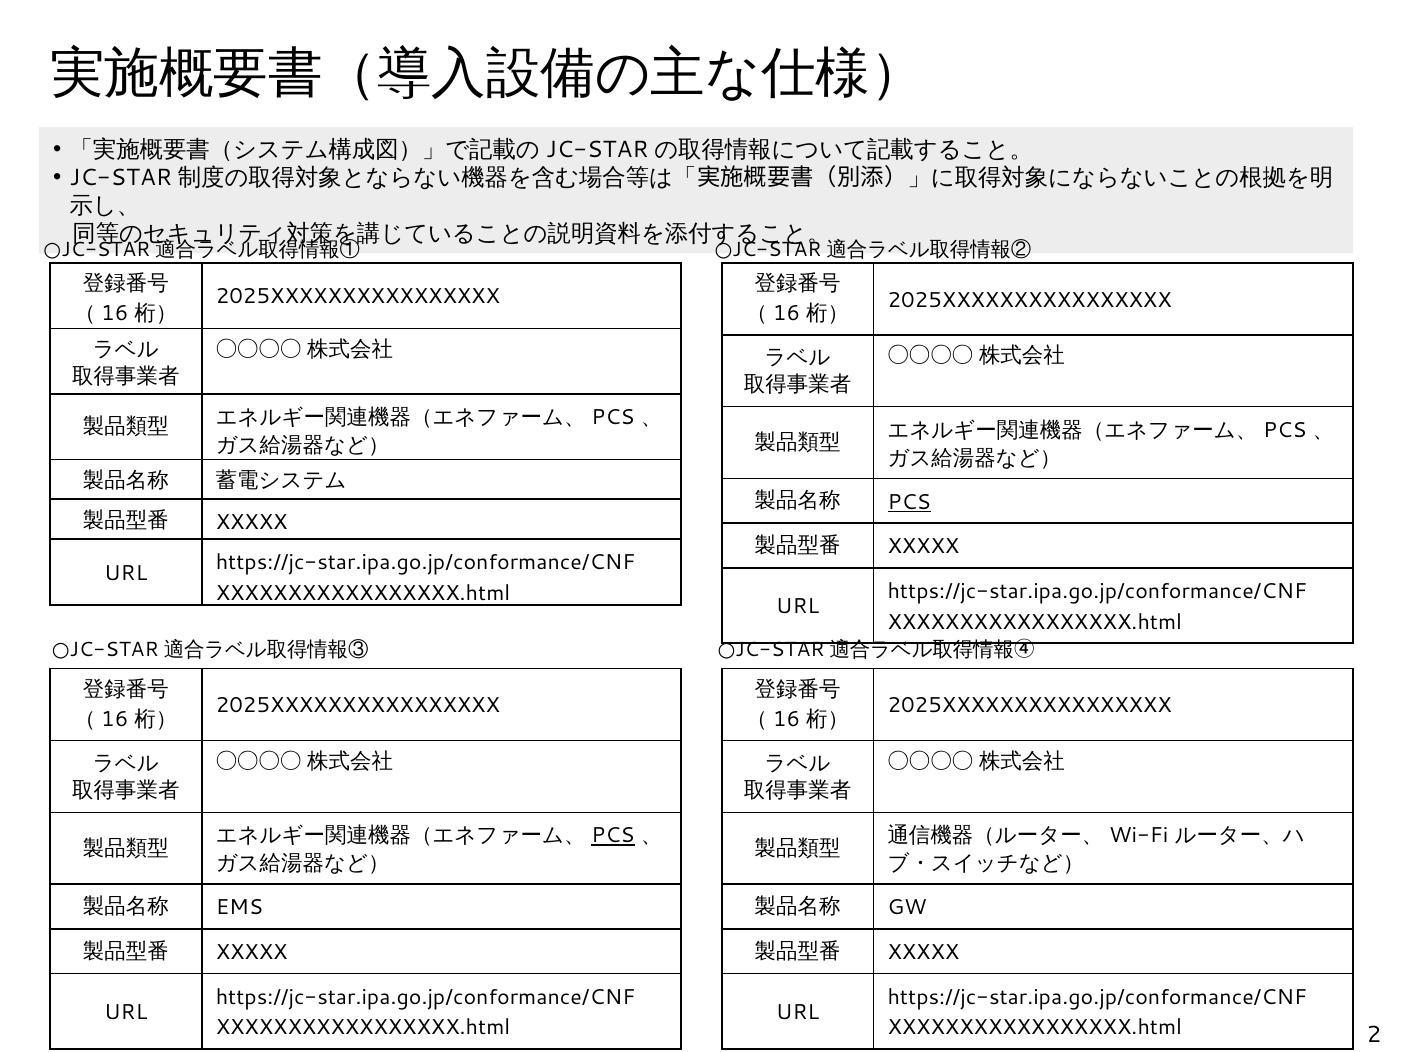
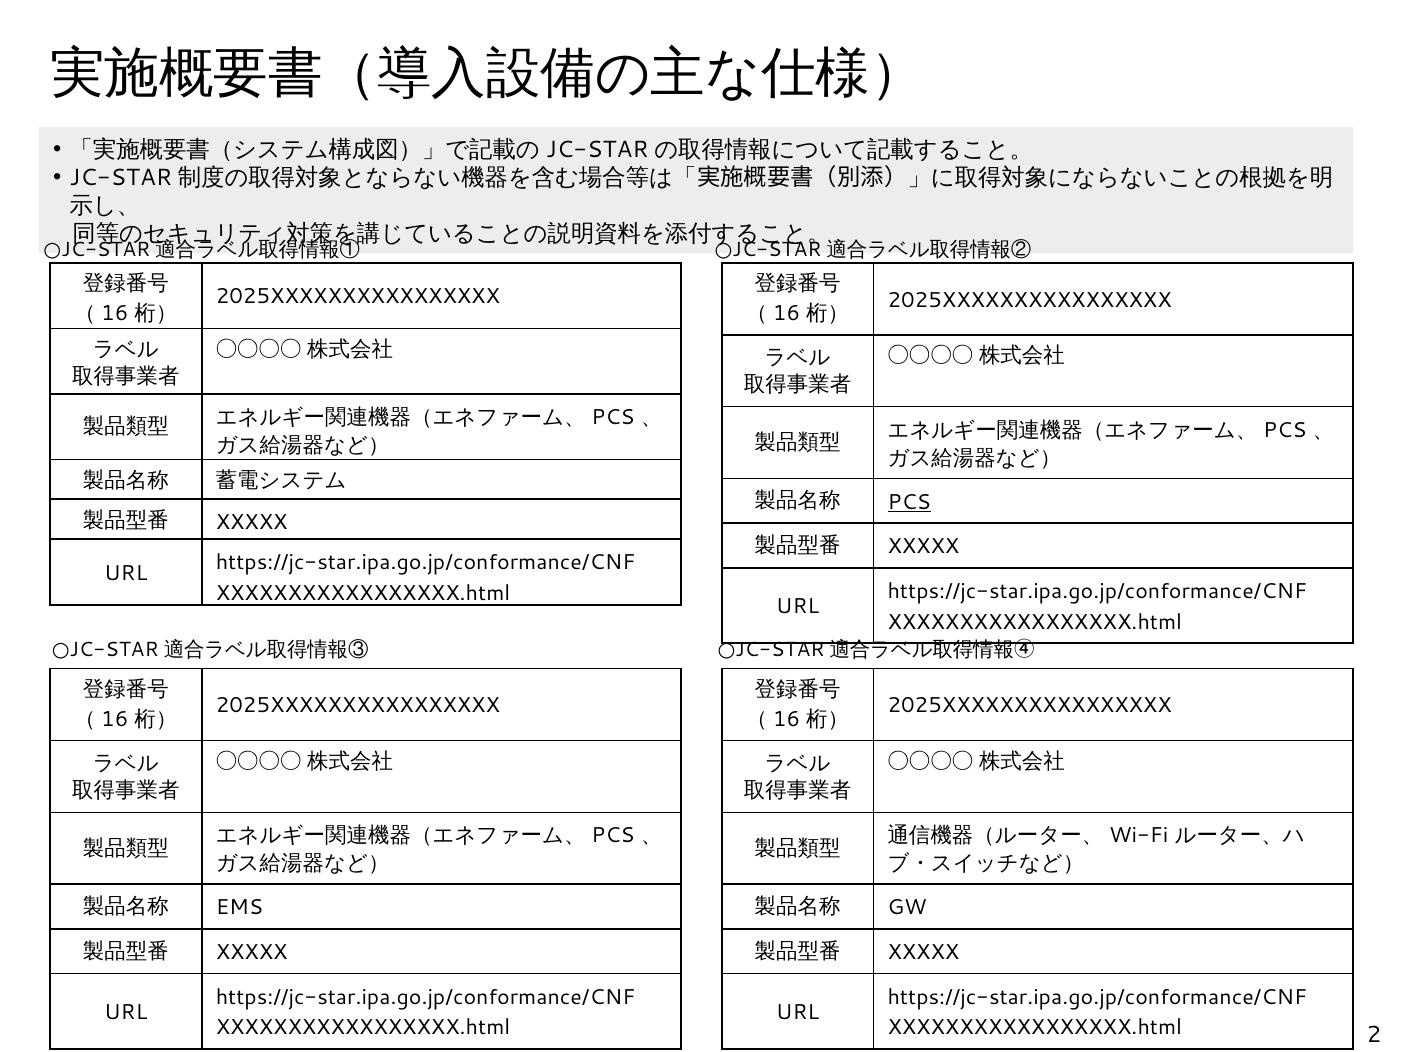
PCS underline: present -> none (613, 836)
